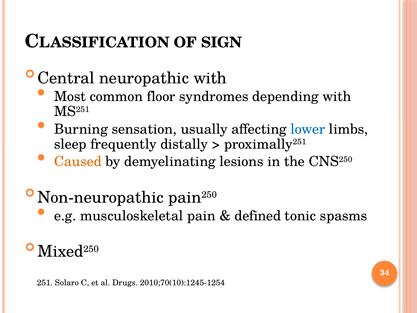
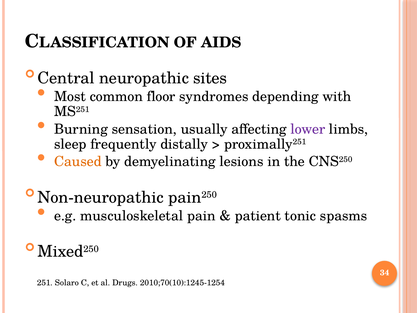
SIGN: SIGN -> AIDS (221, 42)
neuropathic with: with -> sites (210, 78)
lower colour: blue -> purple (308, 129)
defined: defined -> patient (258, 216)
